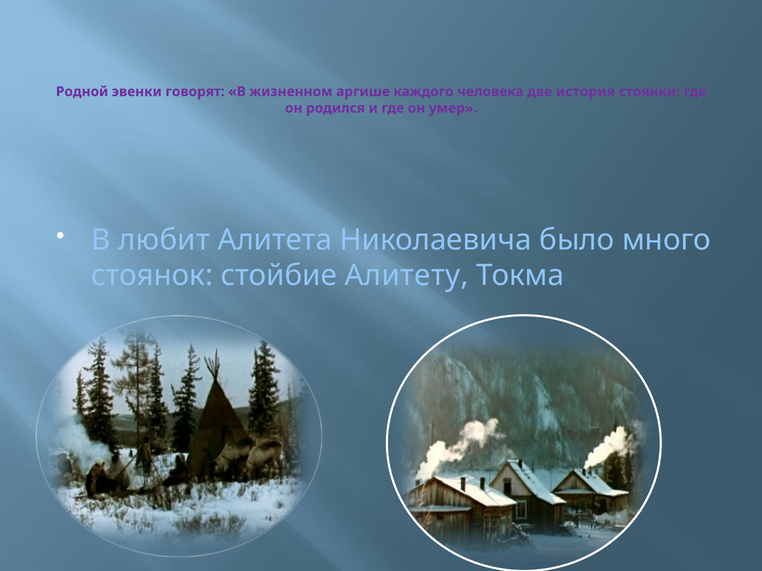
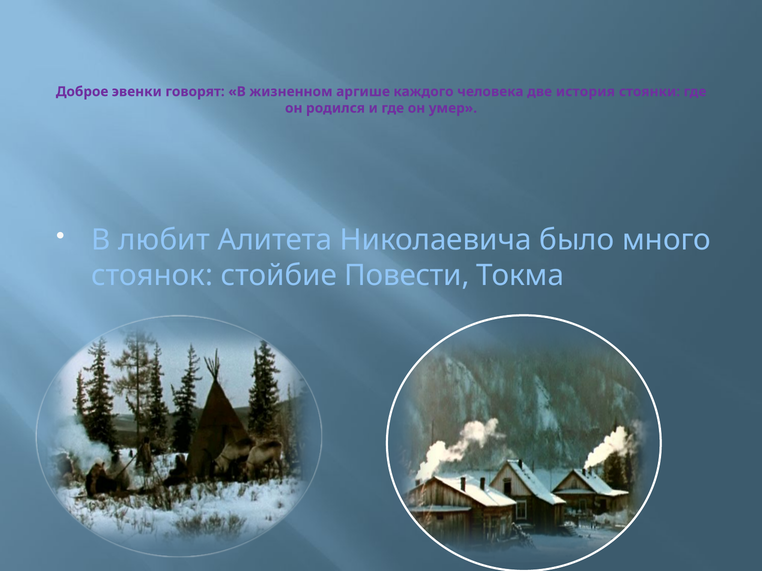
Родной: Родной -> Доброе (82, 92)
Алитету: Алитету -> Повести (407, 276)
